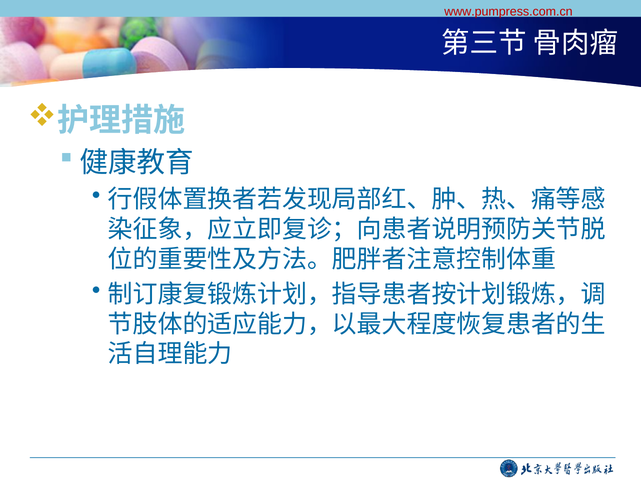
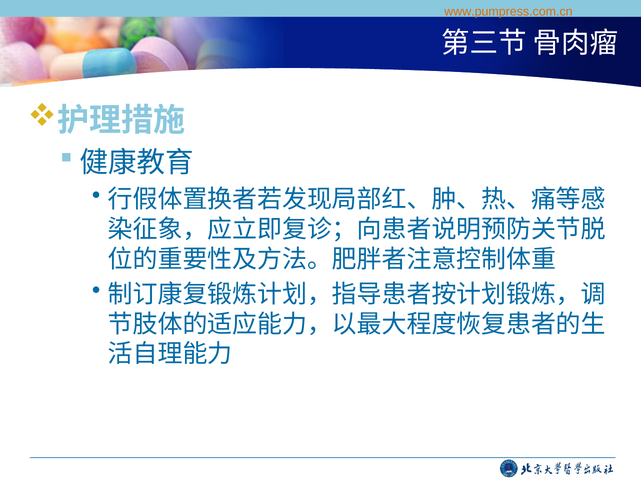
www.pumpress.com.cn colour: red -> orange (508, 12)
